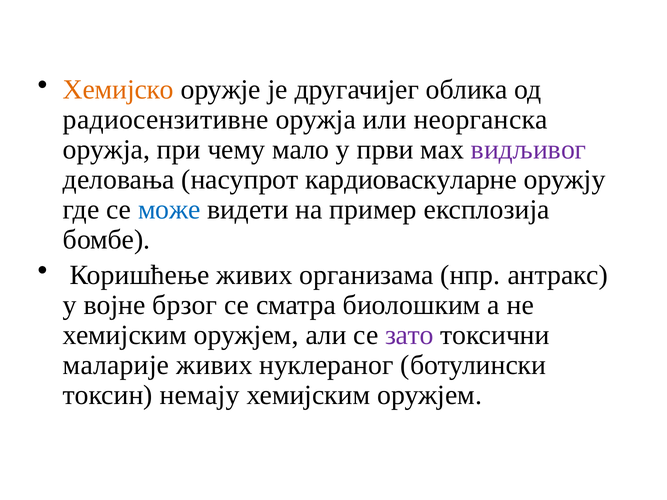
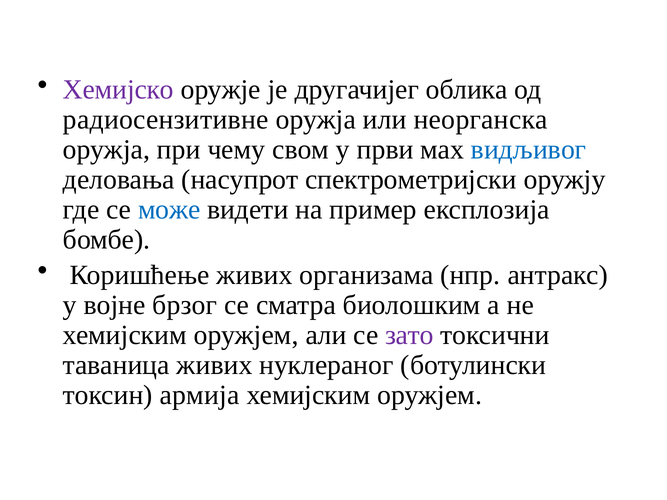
Хемијско colour: orange -> purple (118, 90)
мало: мало -> свом (301, 150)
видљивог colour: purple -> blue (529, 150)
кардиоваскуларне: кардиоваскуларне -> спектрометријски (411, 180)
маларије: маларије -> таваница (116, 365)
немају: немају -> армија (200, 395)
